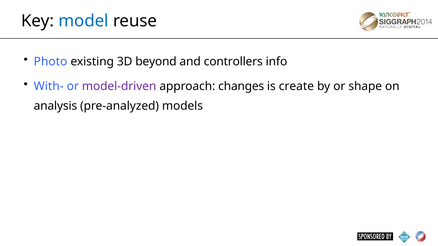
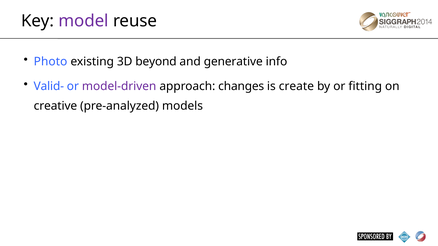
model colour: blue -> purple (83, 21)
controllers: controllers -> generative (233, 62)
With-: With- -> Valid- (49, 86)
or shape: shape -> fitting (365, 86)
analysis: analysis -> creative (55, 106)
